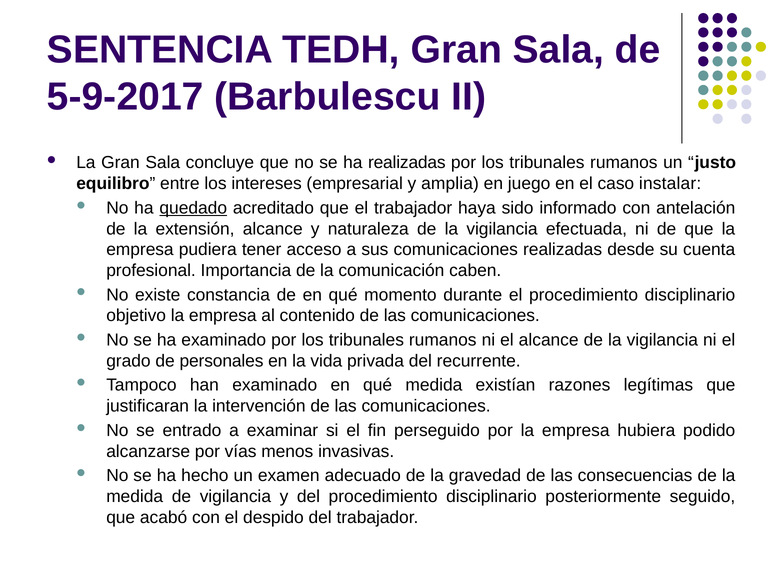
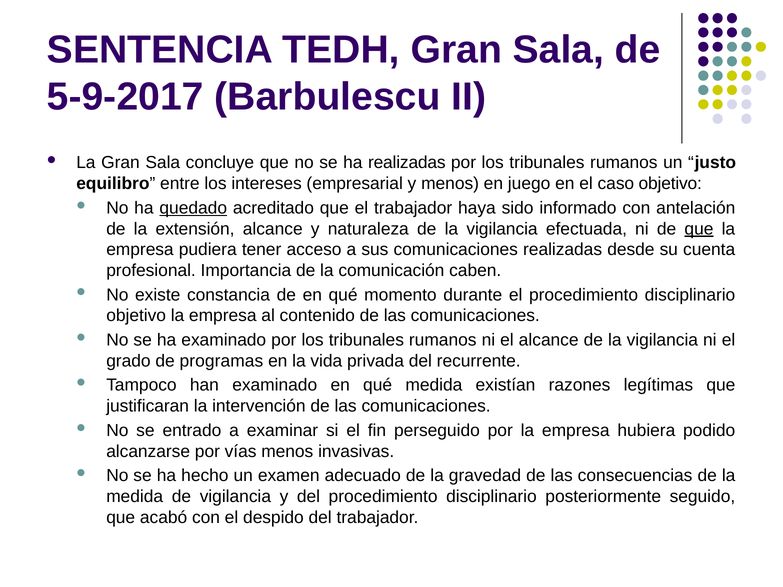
y amplia: amplia -> menos (450, 184)
caso instalar: instalar -> objetivo (670, 184)
que underline: none -> present (699, 229)
personales: personales -> programas (221, 361)
